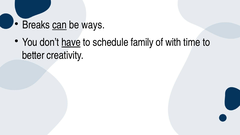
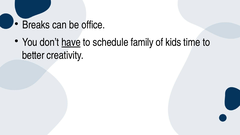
can underline: present -> none (59, 25)
ways: ways -> office (93, 25)
with: with -> kids (173, 42)
